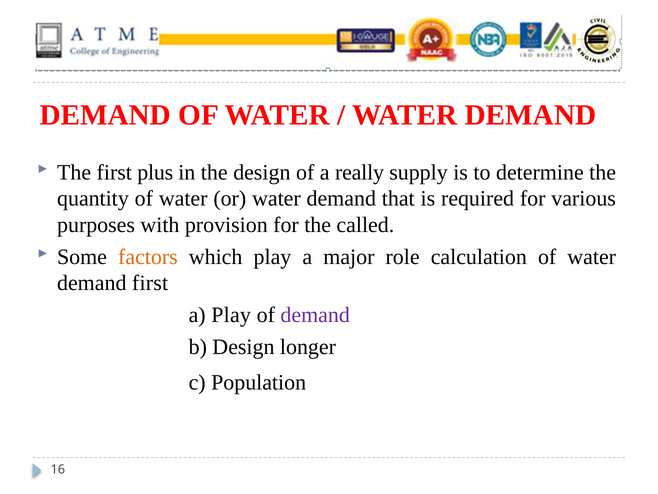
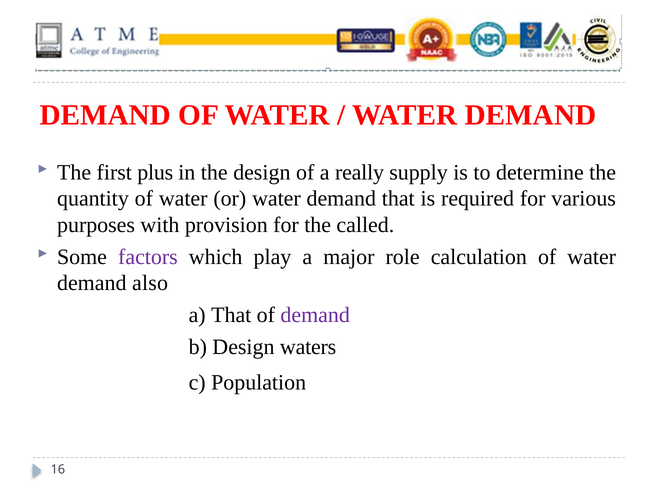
factors colour: orange -> purple (148, 257)
demand first: first -> also (150, 283)
a Play: Play -> That (231, 315)
longer: longer -> waters (308, 347)
